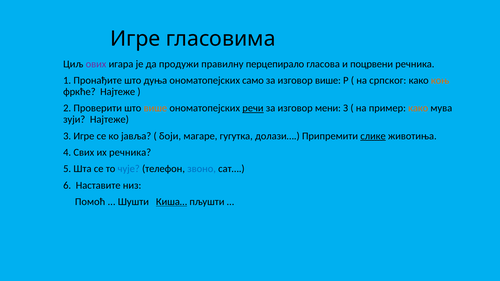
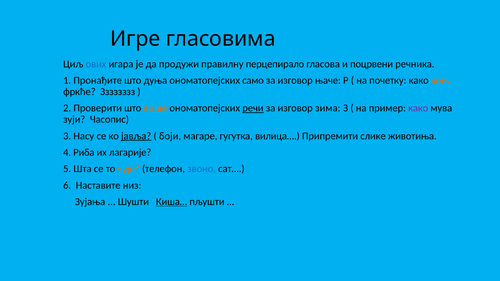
ових colour: purple -> blue (96, 64)
изговор више: више -> њаче (328, 81)
српског: српског -> почетку (388, 81)
фркће Најтеже: Најтеже -> Зззззззз (118, 92)
мени: мени -> зима (328, 108)
како colour: orange -> purple (418, 108)
зуји Најтеже: Најтеже -> Часопис (109, 120)
3 Игре: Игре -> Насу (84, 136)
јавља underline: none -> present (136, 136)
долази…: долази… -> вилица… (277, 136)
слике underline: present -> none (373, 136)
Свих: Свих -> Риба (84, 152)
их речника: речника -> лагарије (130, 152)
чује colour: blue -> orange (129, 169)
Помоћ: Помоћ -> Зујања (90, 202)
